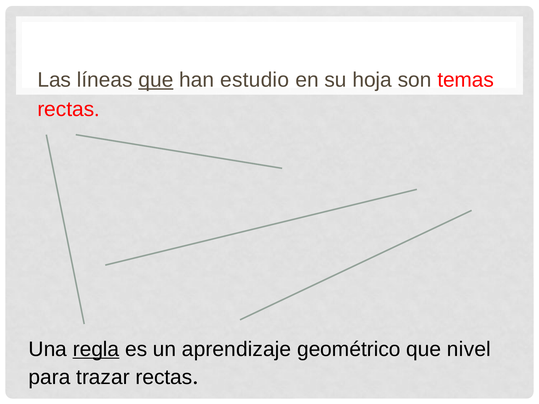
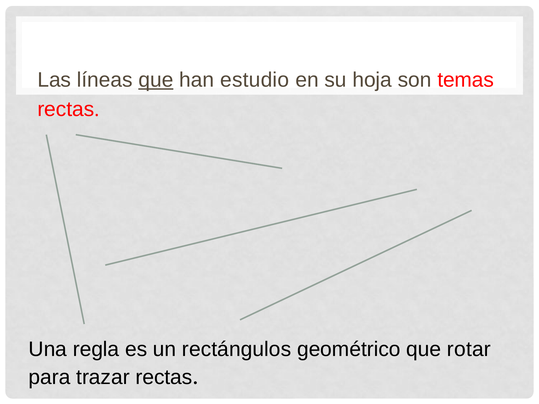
regla underline: present -> none (96, 349)
aprendizaje: aprendizaje -> rectángulos (237, 349)
nivel: nivel -> rotar (469, 349)
